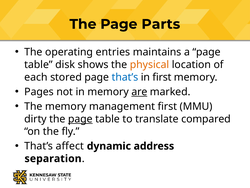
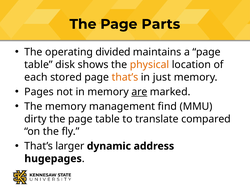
entries: entries -> divided (113, 52)
that’s colour: blue -> orange (125, 77)
in first: first -> just (162, 77)
management first: first -> find (167, 106)
page underline: present -> none (80, 119)
affect: affect -> larger (70, 146)
separation: separation -> hugepages (53, 158)
